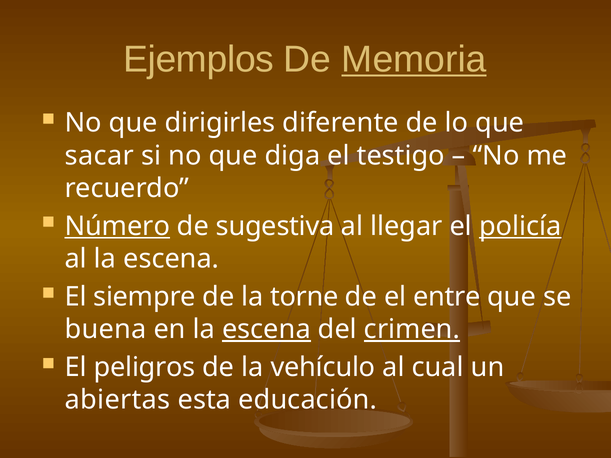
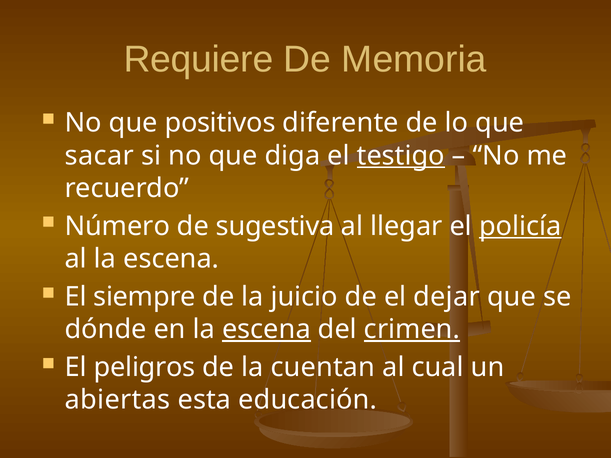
Ejemplos: Ejemplos -> Requiere (199, 59)
Memoria underline: present -> none (414, 59)
dirigirles: dirigirles -> positivos (220, 123)
testigo underline: none -> present (401, 156)
Número underline: present -> none (117, 226)
torne: torne -> juicio (304, 297)
entre: entre -> dejar (447, 297)
buena: buena -> dónde (106, 330)
vehículo: vehículo -> cuentan (323, 368)
